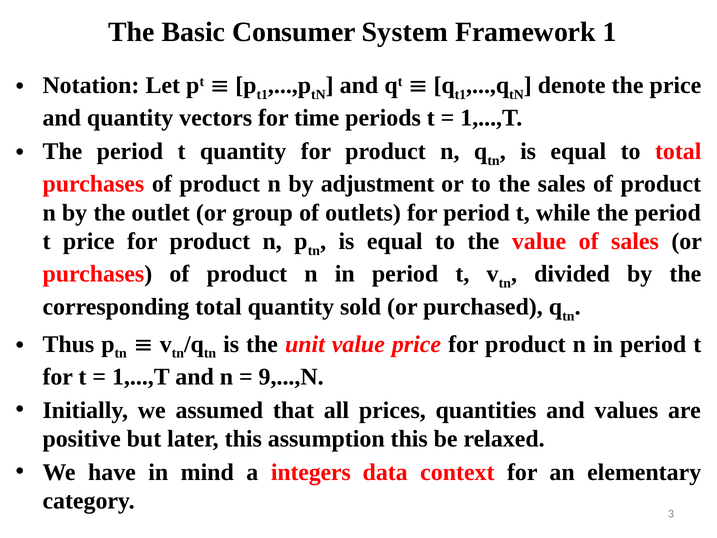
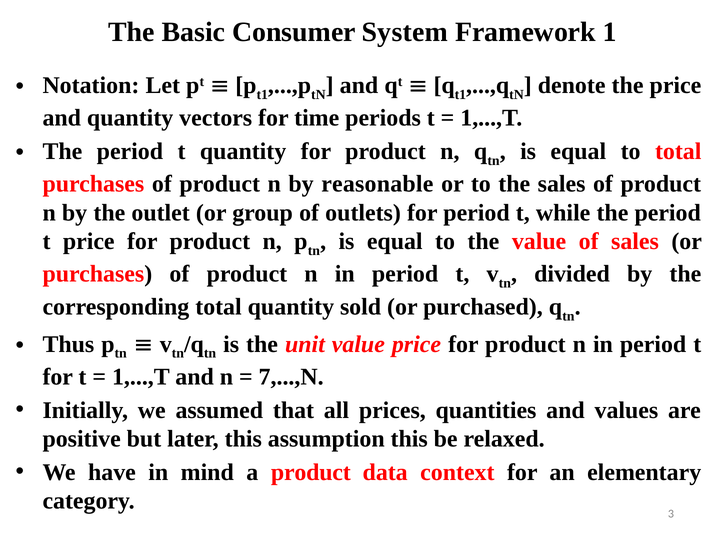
adjustment: adjustment -> reasonable (377, 184)
9,...,N: 9,...,N -> 7,...,N (291, 377)
a integers: integers -> product (311, 472)
